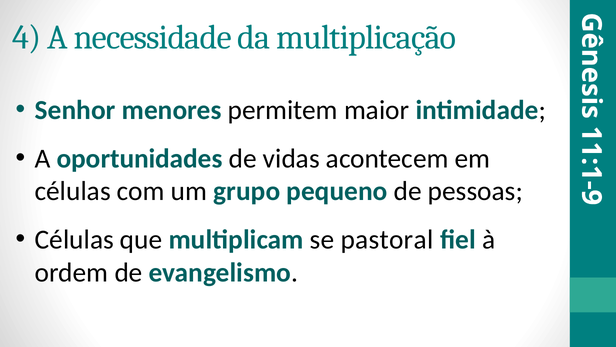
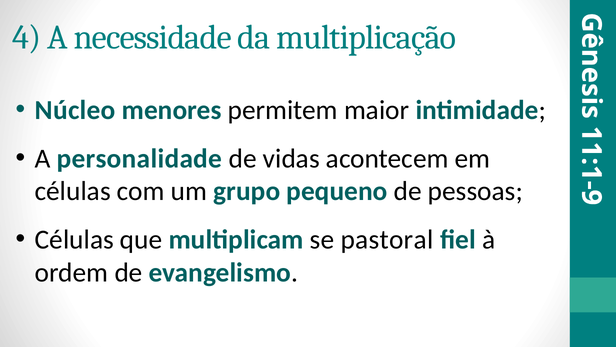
Senhor: Senhor -> Núcleo (75, 110)
oportunidades: oportunidades -> personalidade (139, 158)
